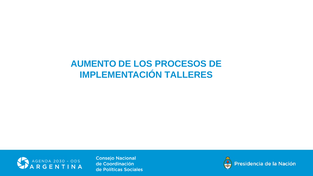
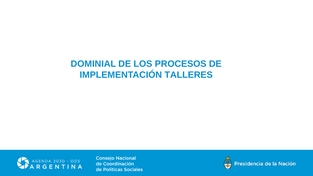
AUMENTO: AUMENTO -> DOMINIAL (93, 64)
